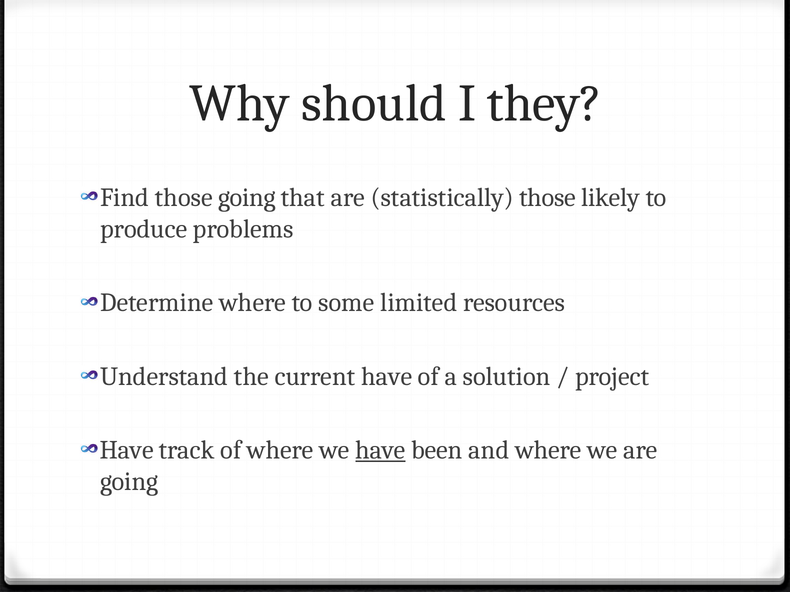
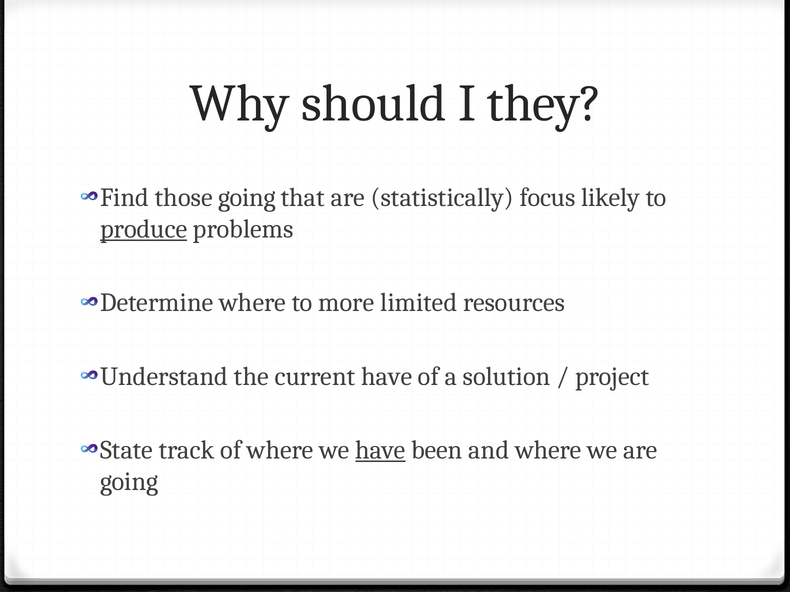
statistically those: those -> focus (548, 198)
produce underline: none -> present (144, 229)
some: some -> more (346, 303)
Have: Have -> State (127, 450)
